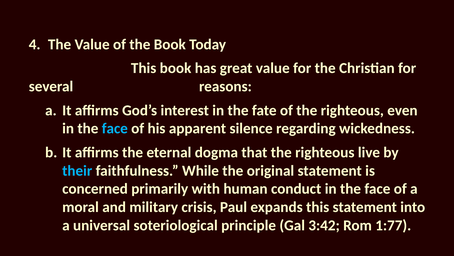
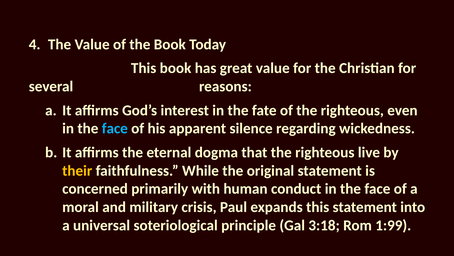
their colour: light blue -> yellow (77, 170)
3:42: 3:42 -> 3:18 (324, 225)
1:77: 1:77 -> 1:99 (393, 225)
